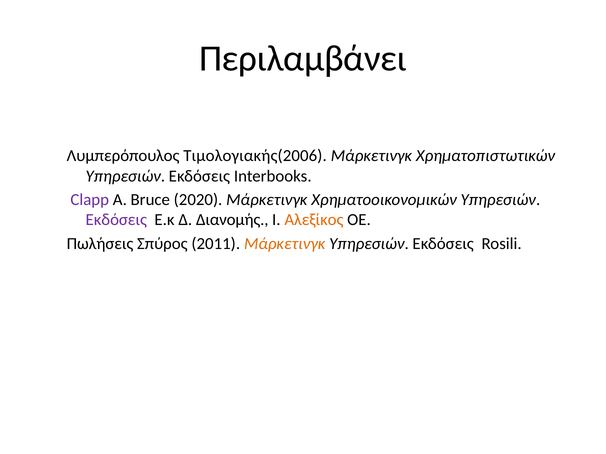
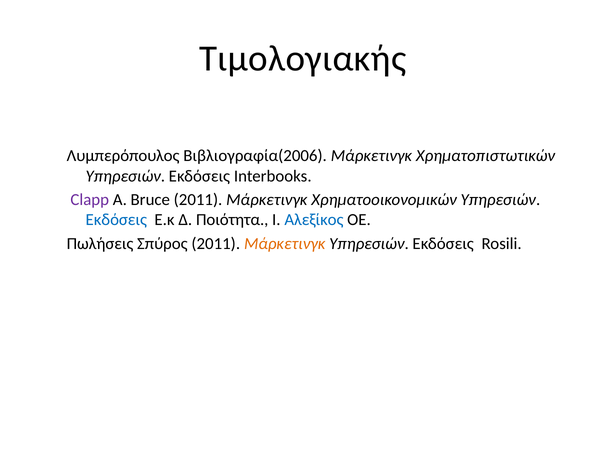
Περιλαμβάνει: Περιλαμβάνει -> Τιμολογιακής (303, 59)
Τιμολογιακής(2006: Τιμολογιακής(2006 -> Βιβλιογραφία(2006 (255, 156)
Bruce 2020: 2020 -> 2011 (198, 200)
Εκδόσεις colour: purple -> blue (116, 220)
Διανομής: Διανομής -> Ποιότητα (232, 220)
Αλεξίκος colour: orange -> blue (314, 220)
